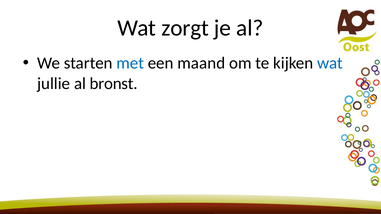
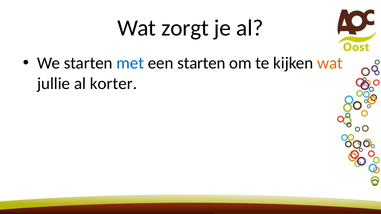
een maand: maand -> starten (201, 63)
wat colour: blue -> orange (330, 63)
bronst: bronst -> korter (114, 84)
